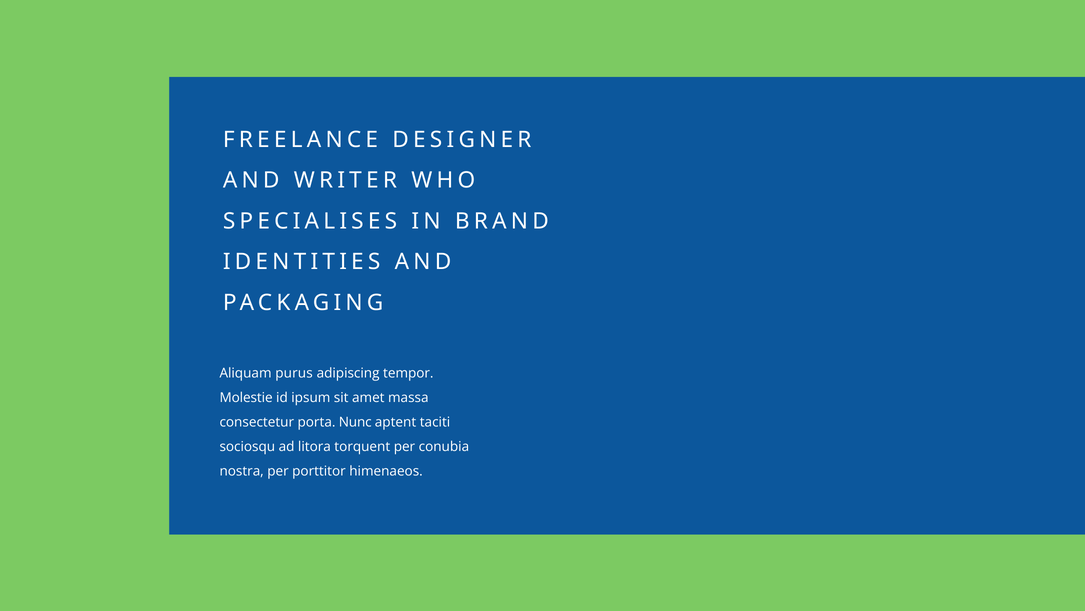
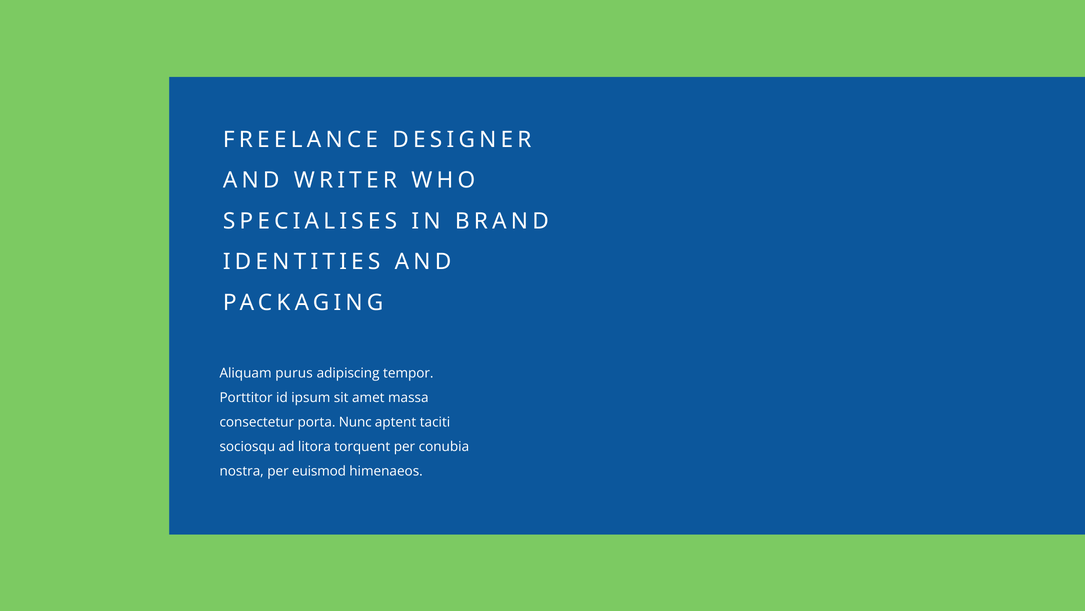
Molestie: Molestie -> Porttitor (246, 397)
porttitor: porttitor -> euismod (319, 471)
